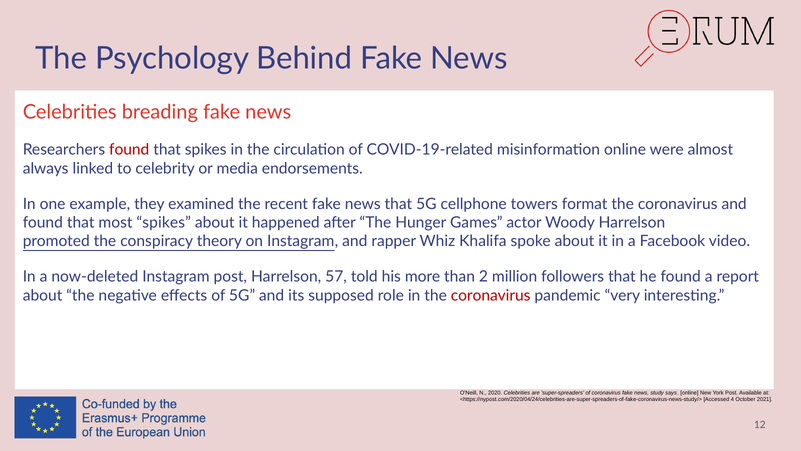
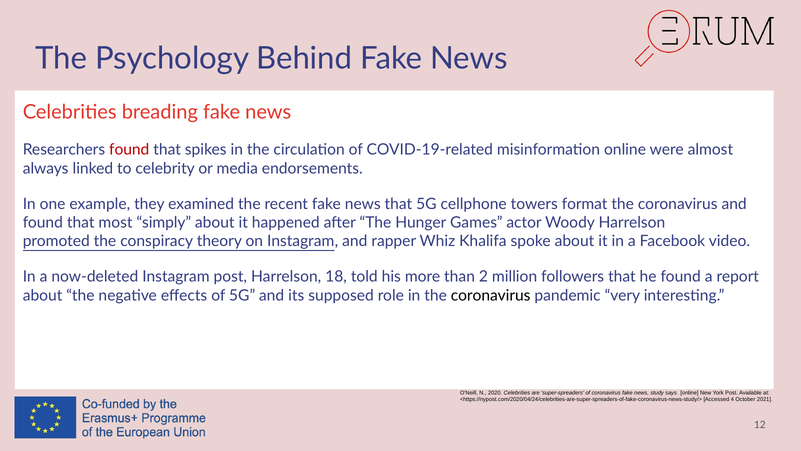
most spikes: spikes -> simply (164, 222)
57: 57 -> 18 (336, 276)
coronavirus colour: red -> black (491, 295)
